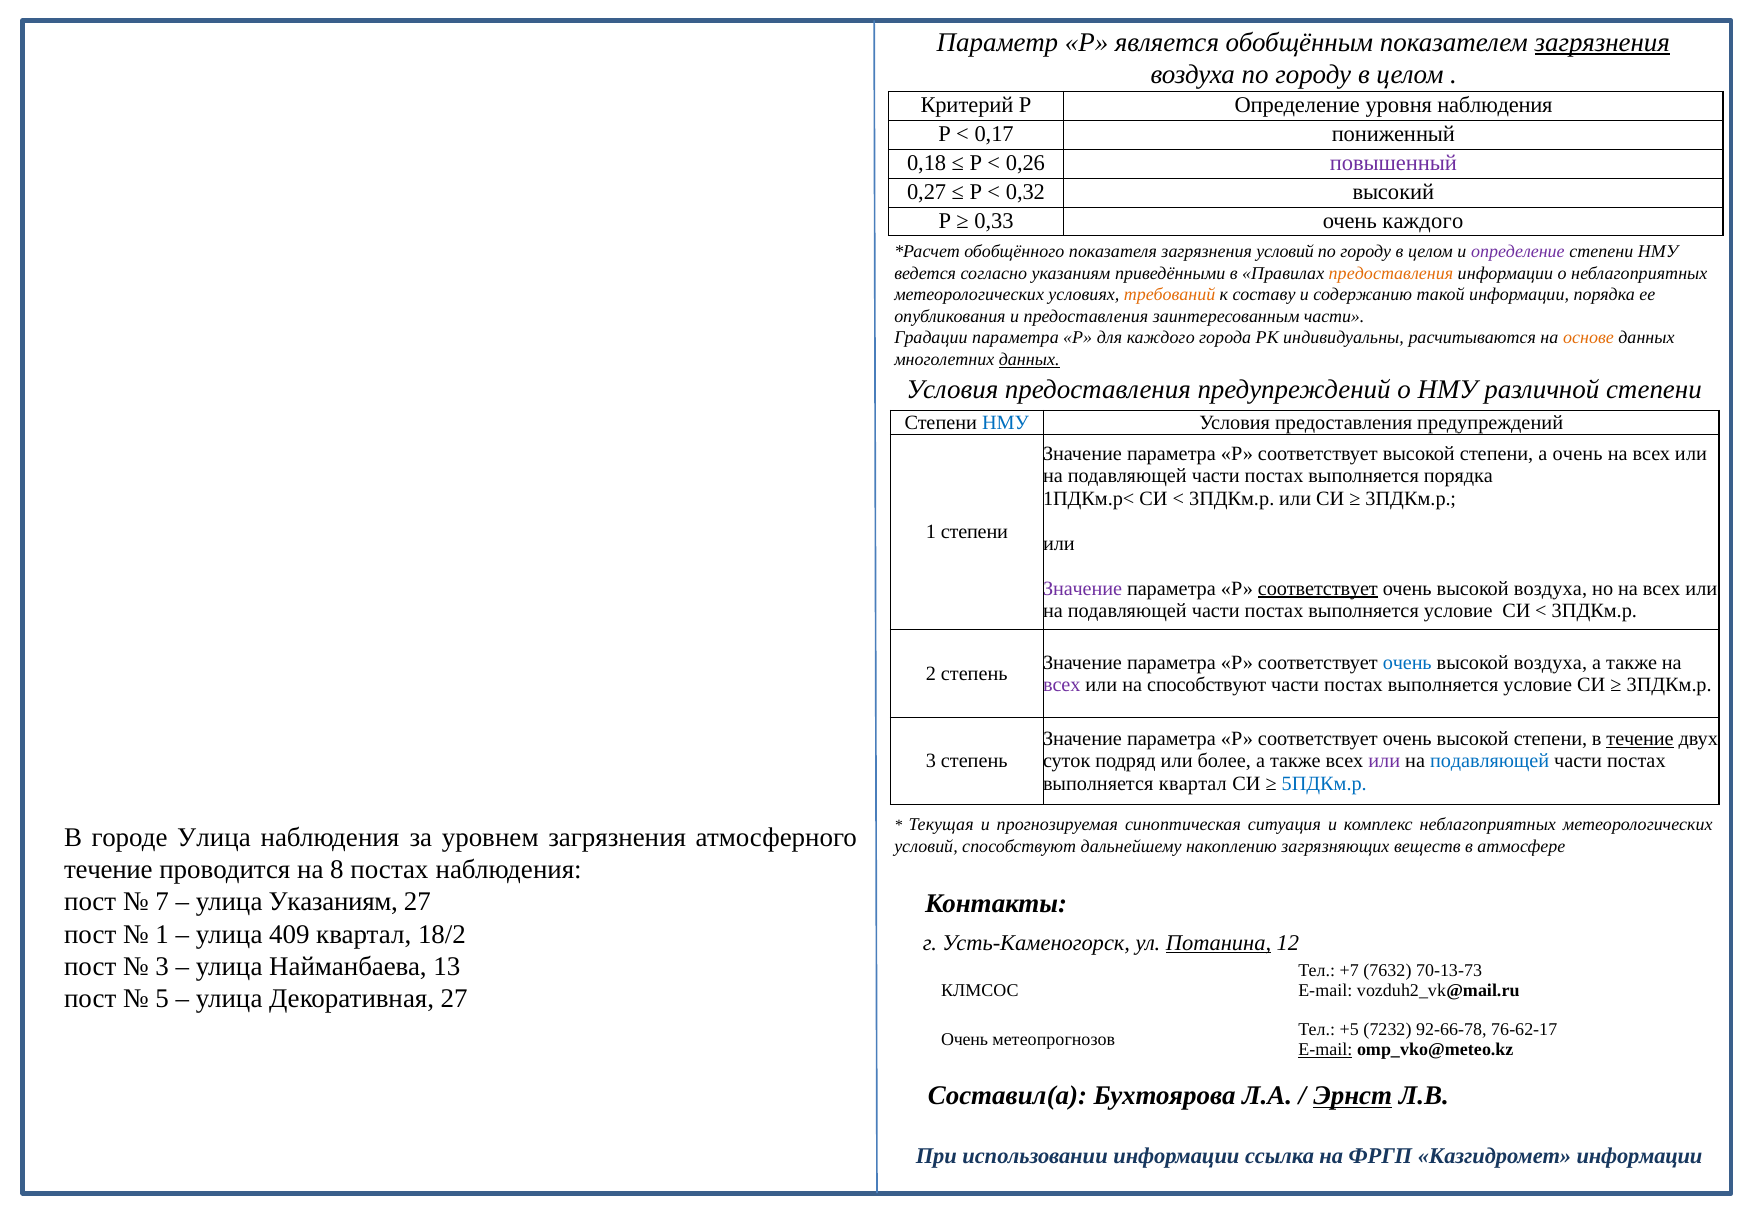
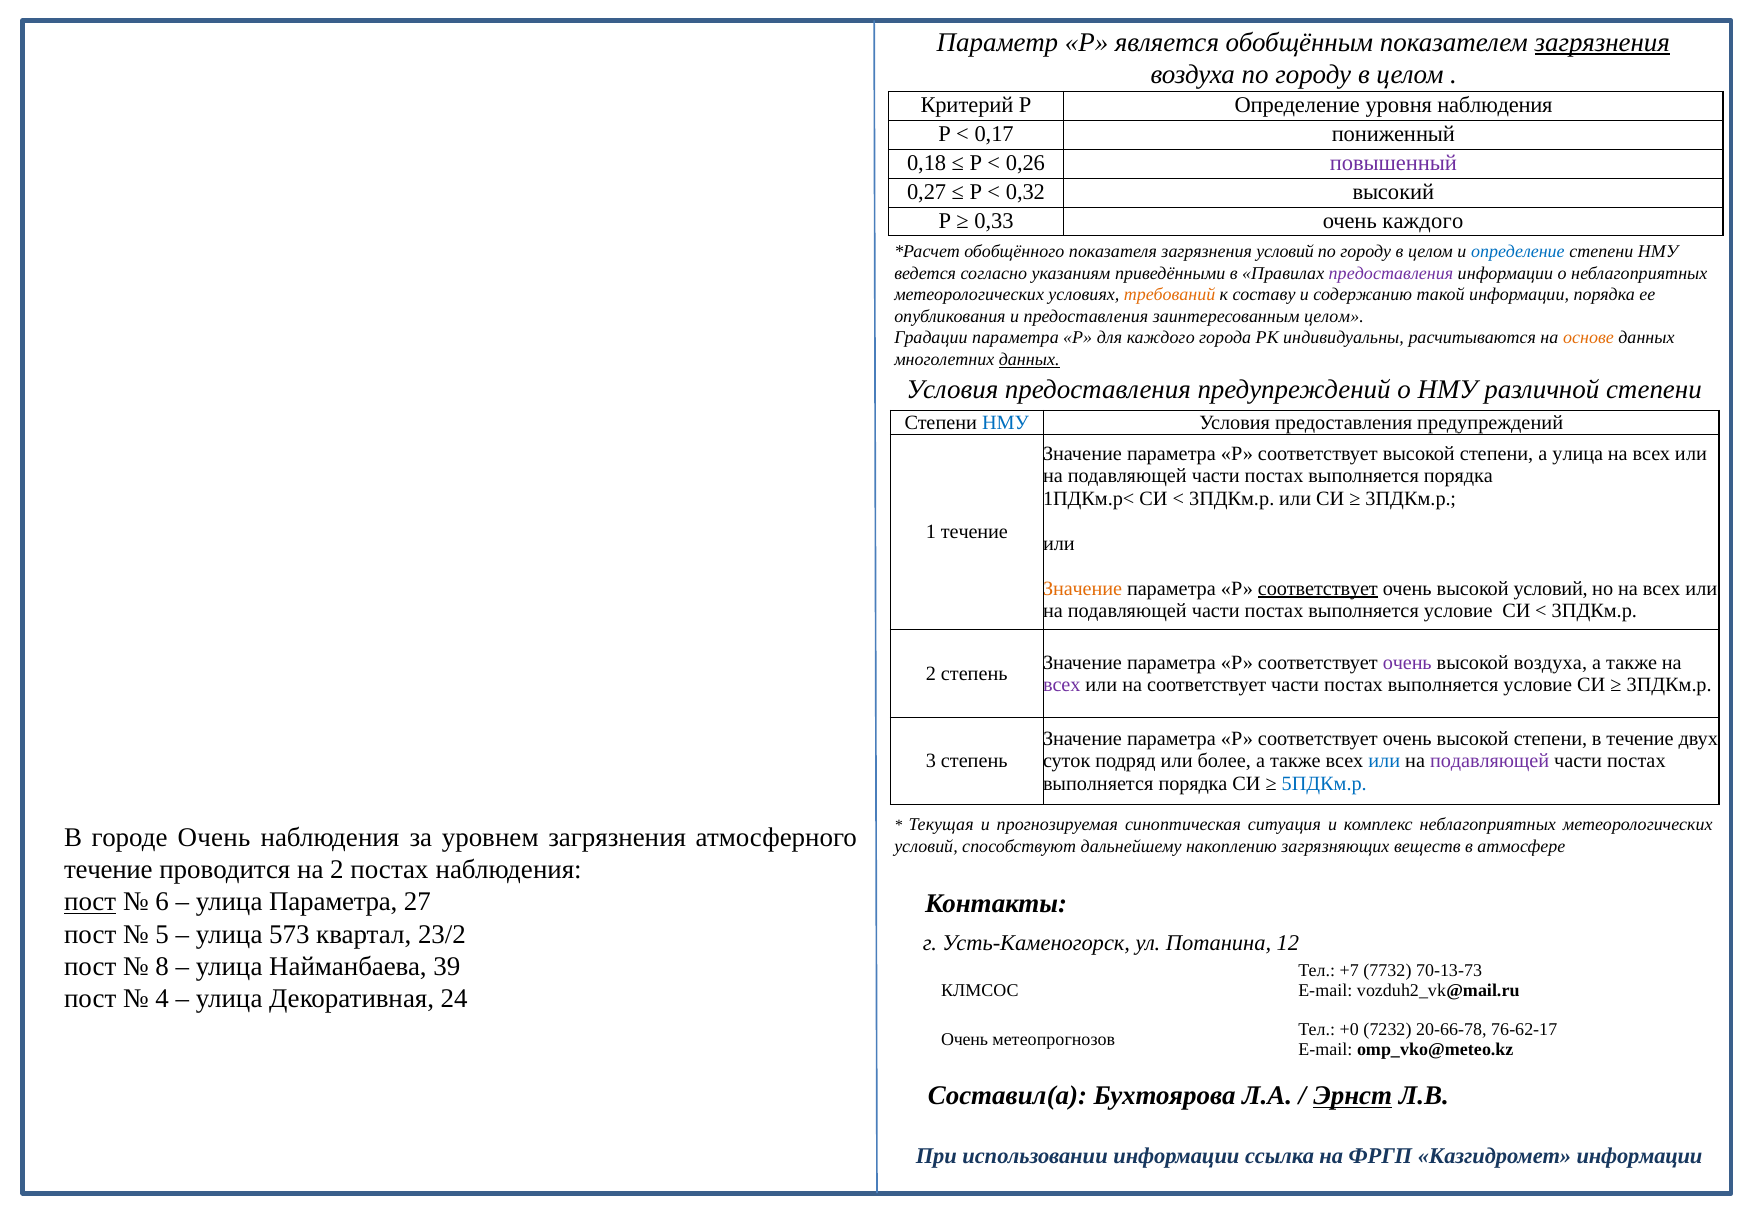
определение colour: purple -> blue (1518, 252)
предоставления colour: orange -> purple (1391, 273)
заинтересованным части: части -> целом (1334, 317)
а очень: очень -> улица (1578, 454)
1 степени: степени -> течение (974, 532)
Значение colour: purple -> orange (1083, 588)
воздуха: воздуха -> условий (1551, 588)
очень colour: blue -> purple (1407, 662)
на способствуют: способствуют -> соответствует (1207, 685)
течение underline: present -> none (1640, 739)
или colour: purple -> blue (1384, 761)
подавляющей colour: blue -> purple (1490, 761)
квартал: квартал -> порядка (1193, 784)
городе Улица: Улица -> Очень (214, 837)
на 8: 8 -> 2 (337, 870)
пост underline: none -> present (90, 902)
7: 7 -> 6 (162, 902)
улица Указаниям: Указаниям -> Параметра (333, 902)
1: 1 -> 5 (162, 935)
409: 409 -> 573 (289, 935)
18/2: 18/2 -> 23/2 (442, 935)
Потанина underline: present -> none (1218, 943)
3: 3 -> 8 (162, 967)
13: 13 -> 39 (447, 967)
7632: 7632 -> 7732 (1387, 971)
5: 5 -> 4 (162, 999)
Декоративная 27: 27 -> 24 (454, 999)
+5: +5 -> +0 (1349, 1030)
92-66-78: 92-66-78 -> 20-66-78 (1451, 1030)
E-mail underline: present -> none (1325, 1050)
